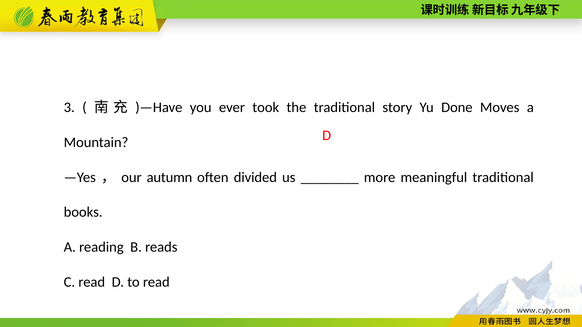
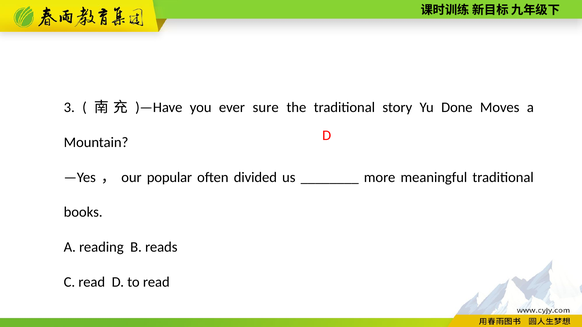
took: took -> sure (266, 108)
autumn: autumn -> popular (169, 177)
